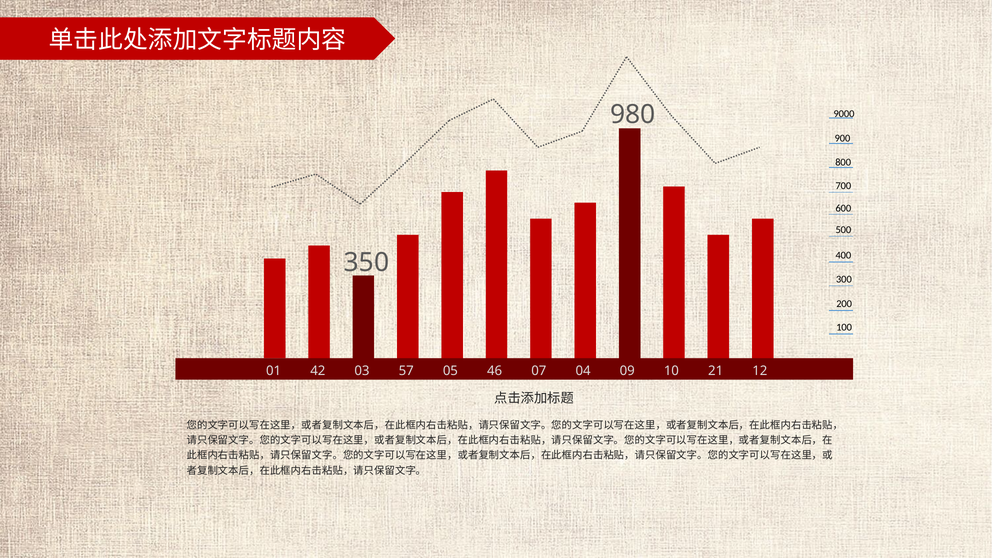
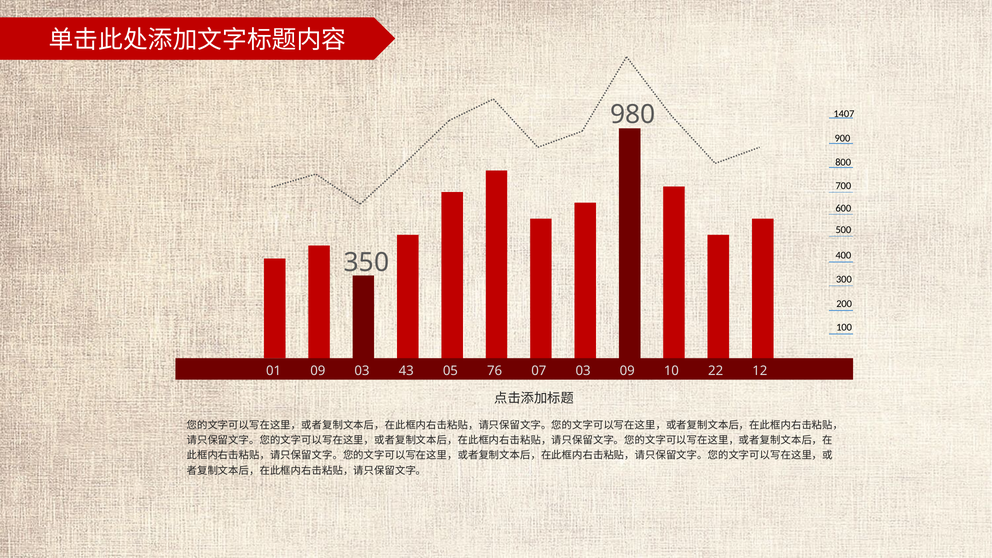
9000: 9000 -> 1407 (844, 114)
01 42: 42 -> 09 (318, 371)
57: 57 -> 43 (406, 371)
46: 46 -> 76 (495, 371)
07 04: 04 -> 03 (583, 371)
21: 21 -> 22 (716, 371)
